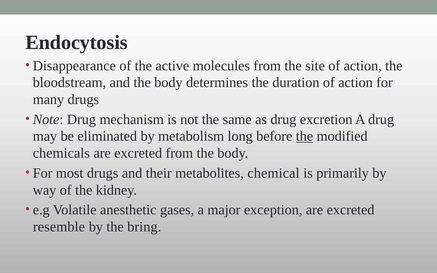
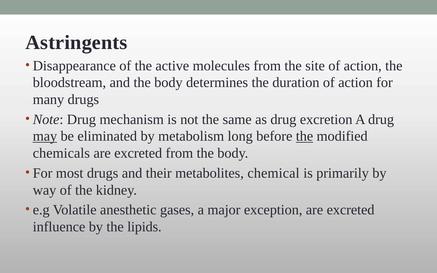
Endocytosis: Endocytosis -> Astringents (76, 43)
may underline: none -> present (45, 136)
resemble: resemble -> influence (59, 227)
bring: bring -> lipids (144, 227)
